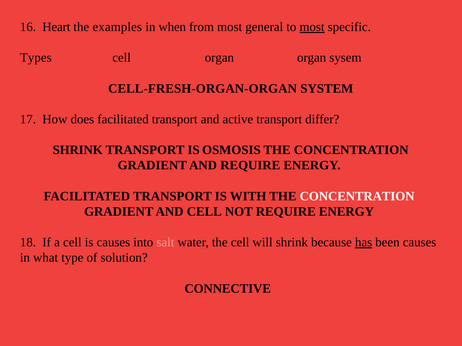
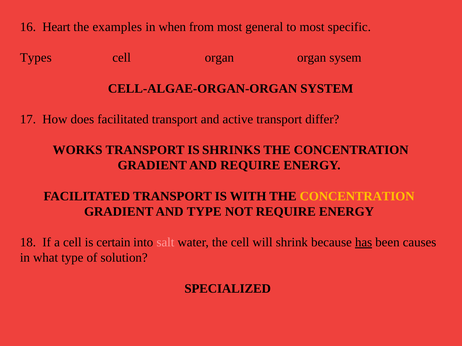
most underline: present -> none (312, 27)
CELL-FRESH-ORGAN-ORGAN: CELL-FRESH-ORGAN-ORGAN -> CELL-ALGAE-ORGAN-ORGAN (203, 89)
SHRINK: SHRINK -> WORKS (78, 150)
OSMOSIS: OSMOSIS -> SHRINKS (231, 150)
CONCENTRATION colour: white -> yellow (357, 196)
AND CELL: CELL -> TYPE (204, 212)
is causes: causes -> certain (113, 243)
CONNECTIVE: CONNECTIVE -> SPECIALIZED (228, 289)
